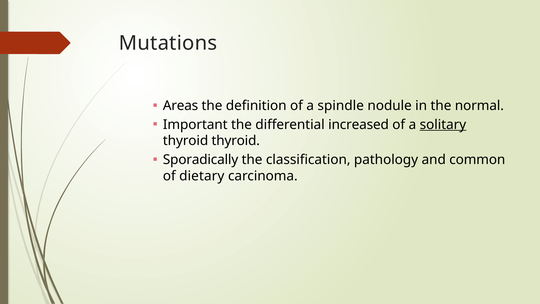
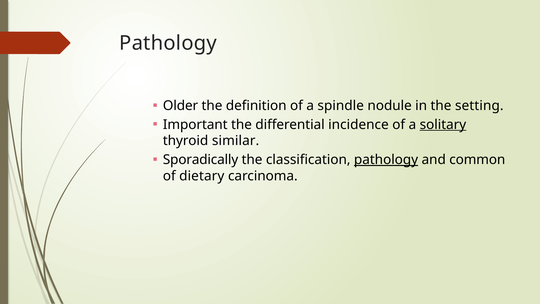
Mutations: Mutations -> Pathology (168, 43)
Areas: Areas -> Older (181, 106)
normal: normal -> setting (479, 106)
increased: increased -> incidence (358, 124)
thyroid thyroid: thyroid -> similar (236, 141)
pathology underline: none -> present (386, 160)
